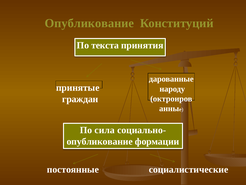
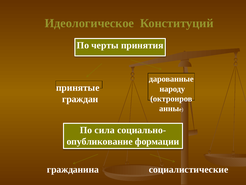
Опубликование: Опубликование -> Идеологическое (89, 23)
текста: текста -> черты (105, 45)
постоянные: постоянные -> гражданина (73, 169)
